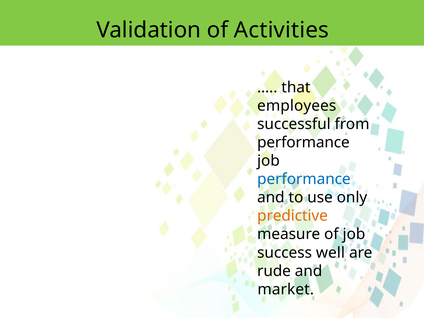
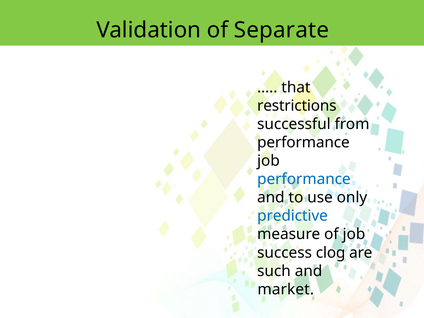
Activities: Activities -> Separate (281, 30)
employees: employees -> restrictions (297, 106)
predictive colour: orange -> blue (293, 216)
well: well -> clog (331, 253)
rude: rude -> such (274, 271)
